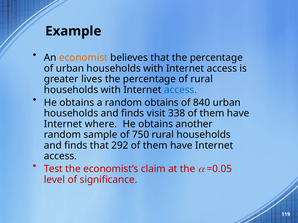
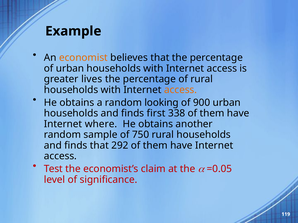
access colour: blue -> orange (181, 90)
random obtains: obtains -> looking (162, 103)
840: 840 -> 900 (202, 103)
visit: visit -> first (156, 114)
